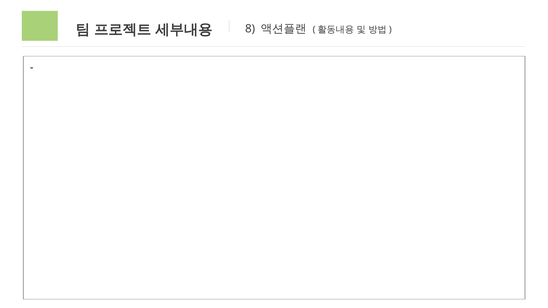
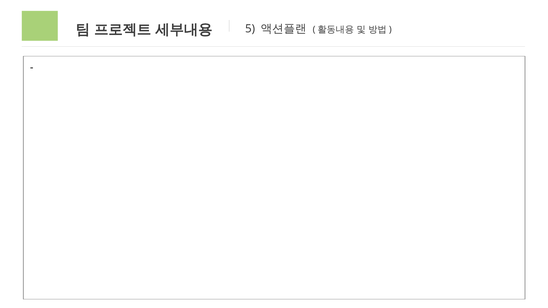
8: 8 -> 5 (250, 29)
